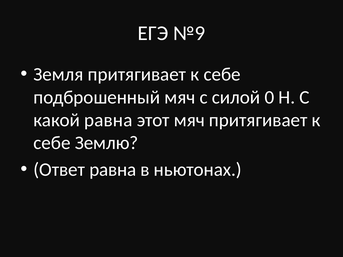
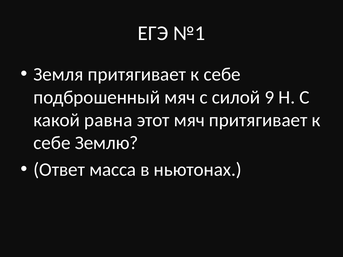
№9: №9 -> №1 (189, 33)
0: 0 -> 9 (269, 97)
Ответ равна: равна -> масса (113, 170)
